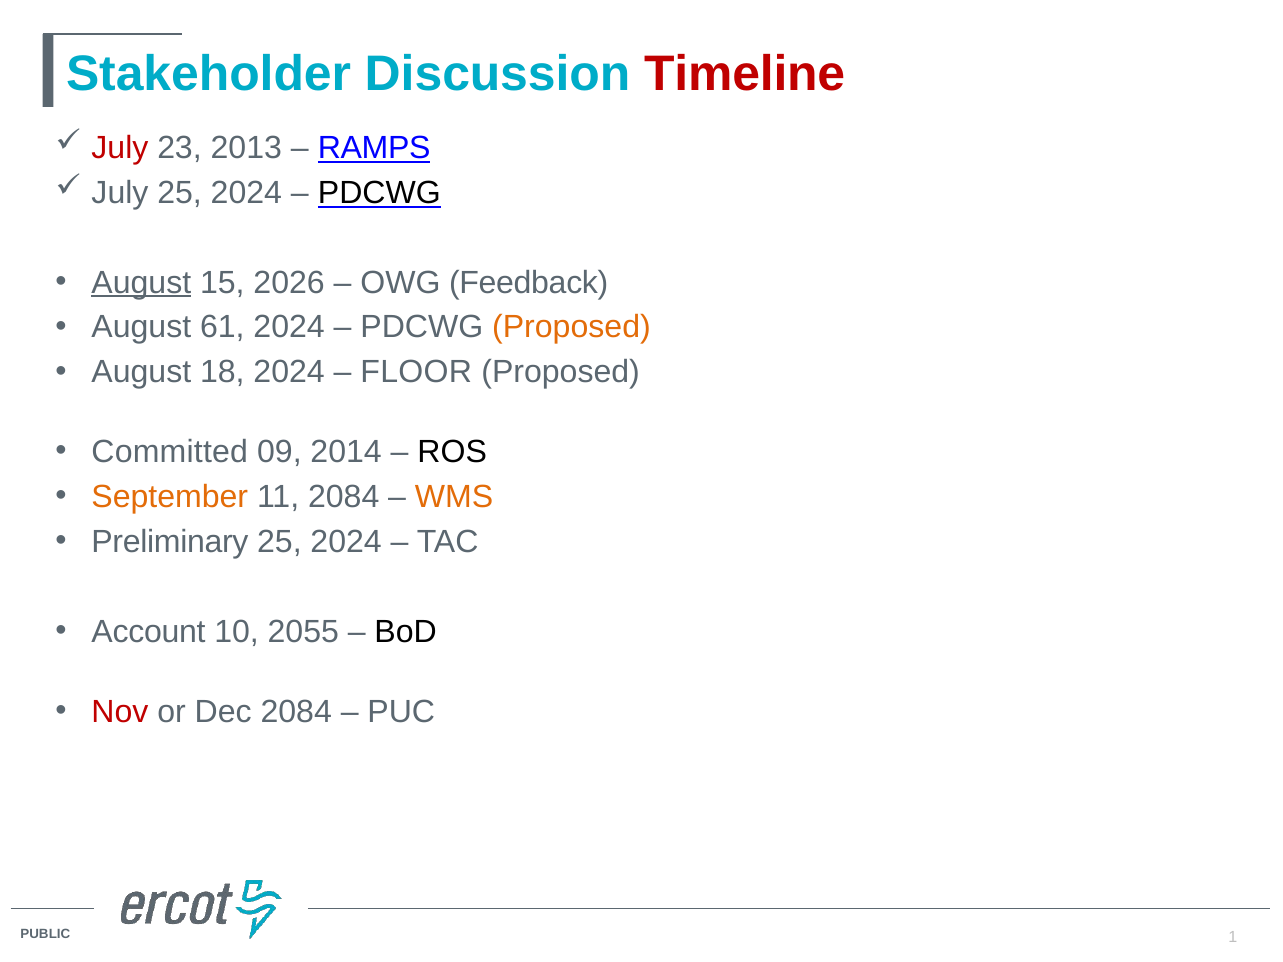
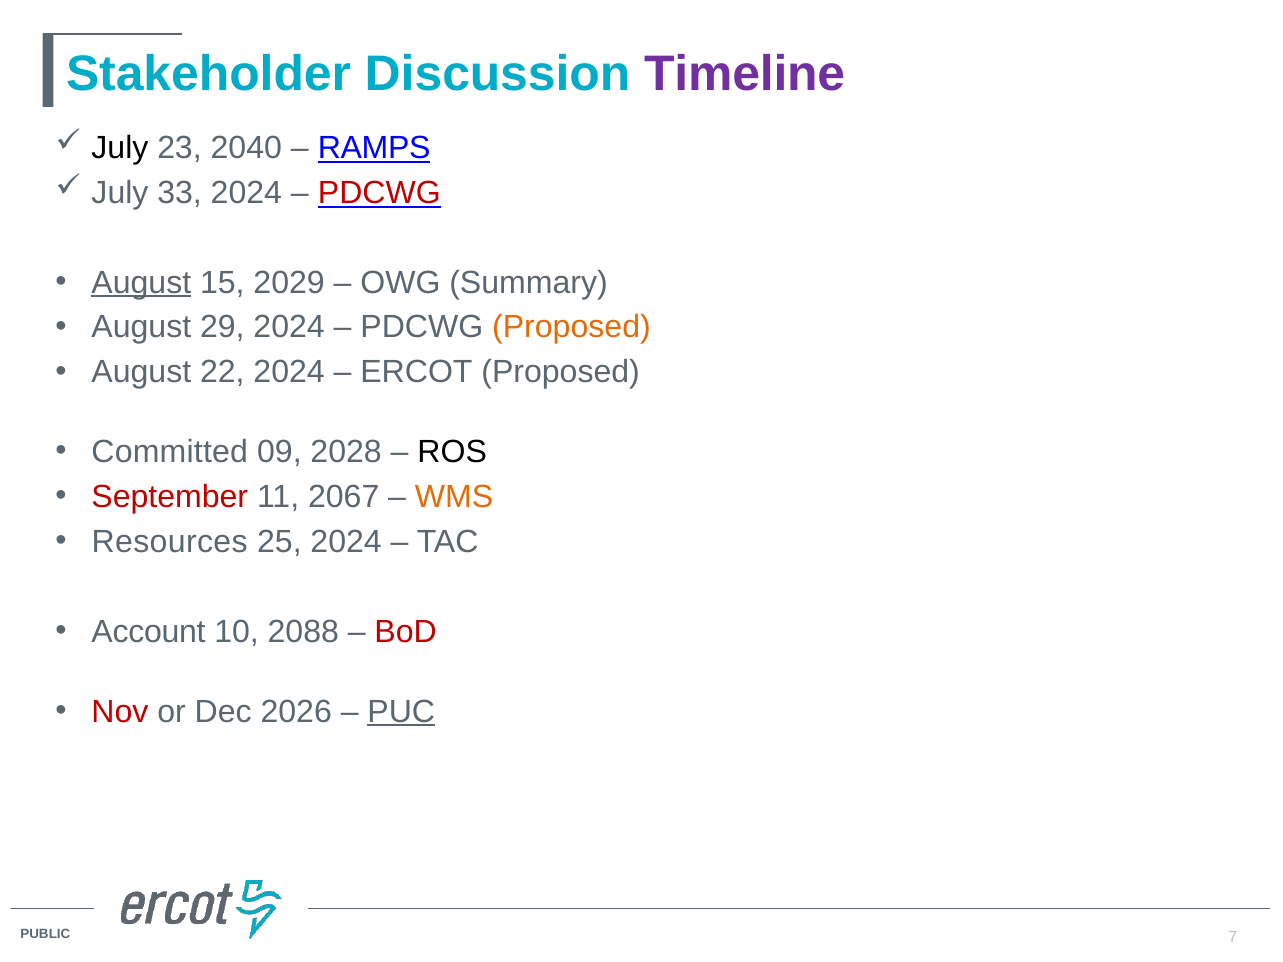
Timeline colour: red -> purple (745, 74)
July colour: red -> black (120, 148)
2013: 2013 -> 2040 (246, 148)
July 25: 25 -> 33 (180, 193)
PDCWG colour: black -> red (379, 193)
2026: 2026 -> 2029 (289, 283)
Feedback: Feedback -> Summary (529, 283)
61: 61 -> 29 (222, 327)
18: 18 -> 22 (222, 372)
FLOOR: FLOOR -> ERCOT (416, 372)
2014: 2014 -> 2028 (346, 452)
September colour: orange -> red (170, 497)
11 2084: 2084 -> 2067 (344, 497)
Preliminary: Preliminary -> Resources (170, 542)
2055: 2055 -> 2088 (303, 632)
BoD colour: black -> red (406, 632)
Dec 2084: 2084 -> 2026 (296, 712)
PUC underline: none -> present (401, 712)
1: 1 -> 7 (1233, 938)
